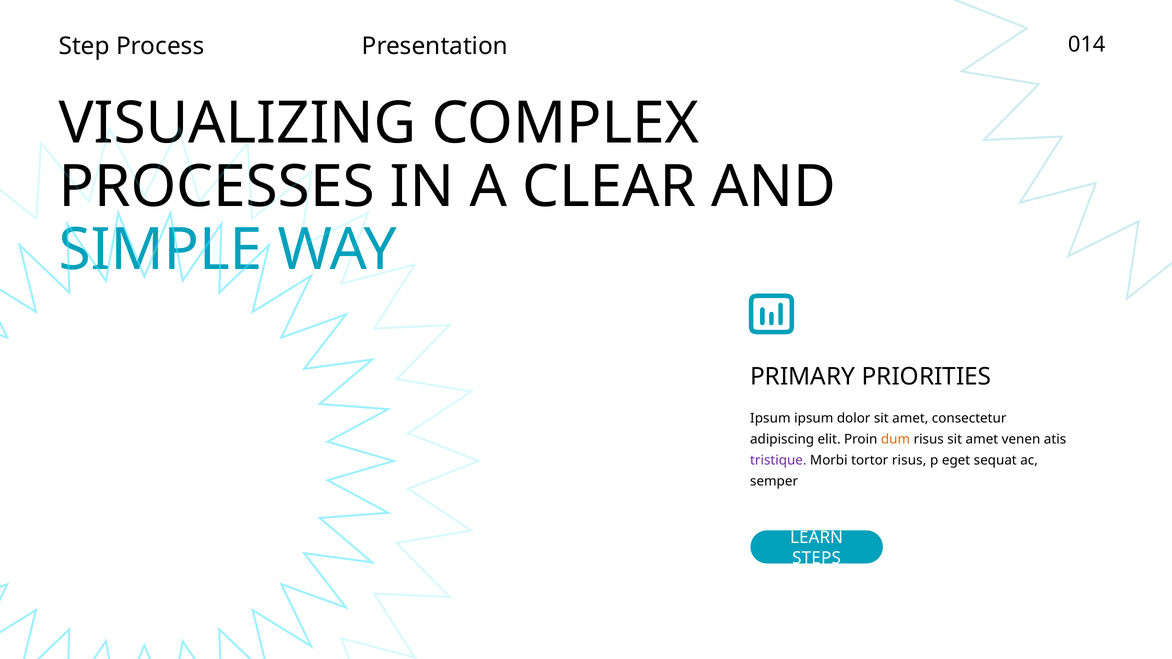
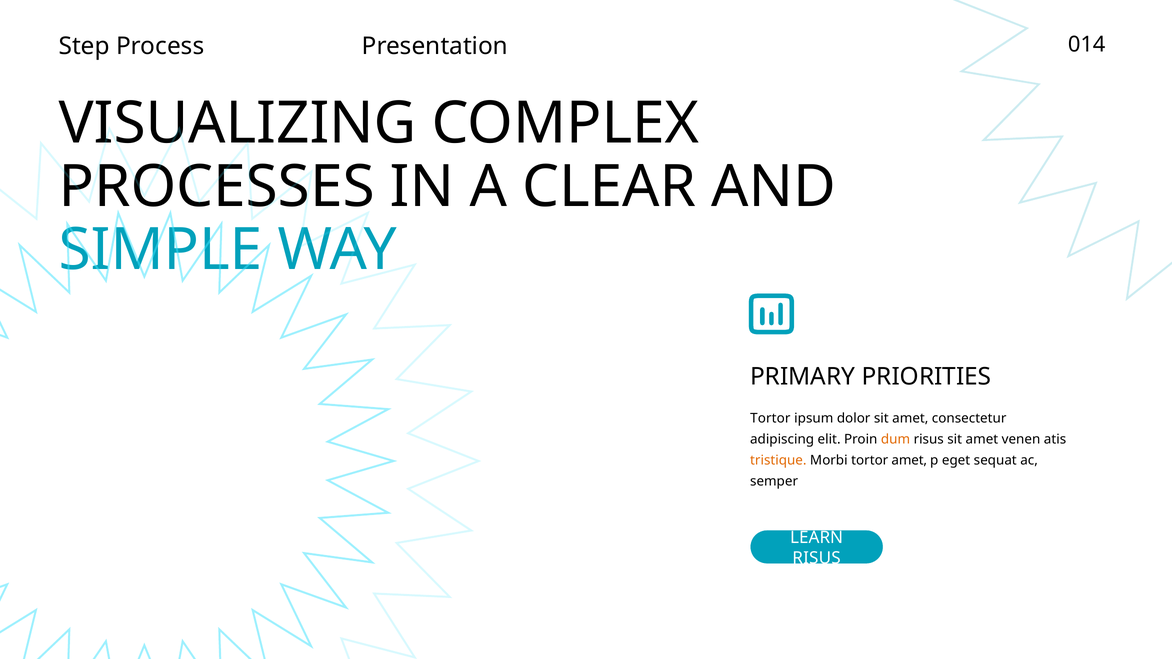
Ipsum: Ipsum -> Tortor (770, 419)
tristique colour: purple -> orange (778, 460)
tortor risus: risus -> amet (909, 460)
STEPS: STEPS -> RISUS (817, 559)
